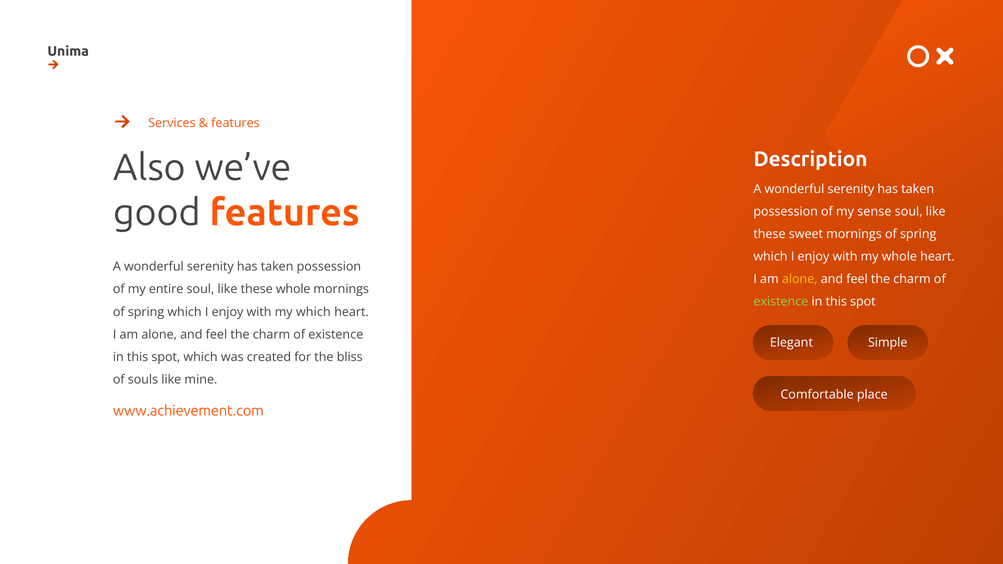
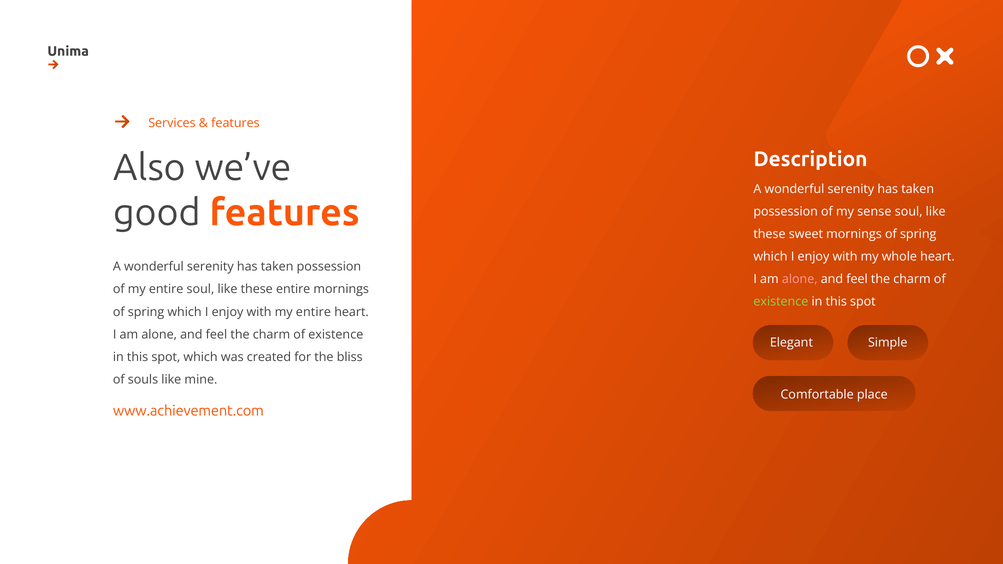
alone colour: yellow -> pink (800, 279)
these whole: whole -> entire (293, 289)
with my which: which -> entire (313, 312)
